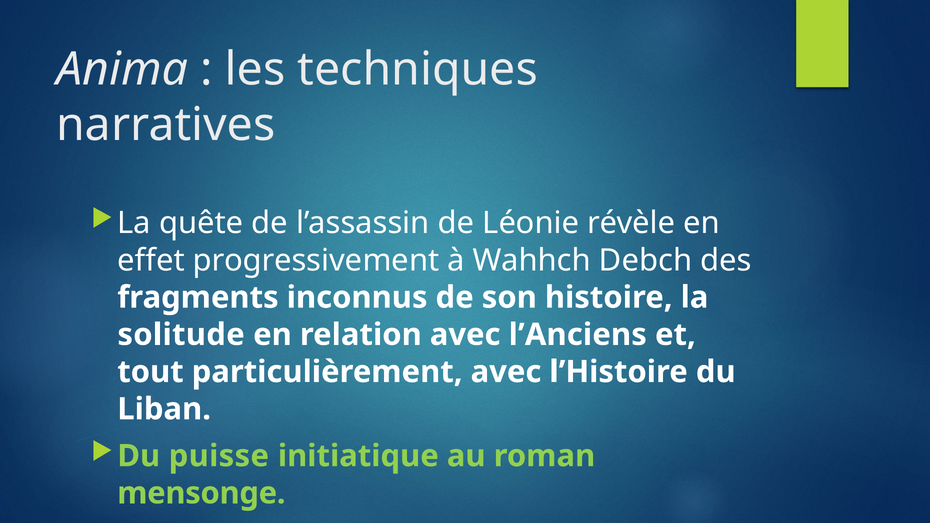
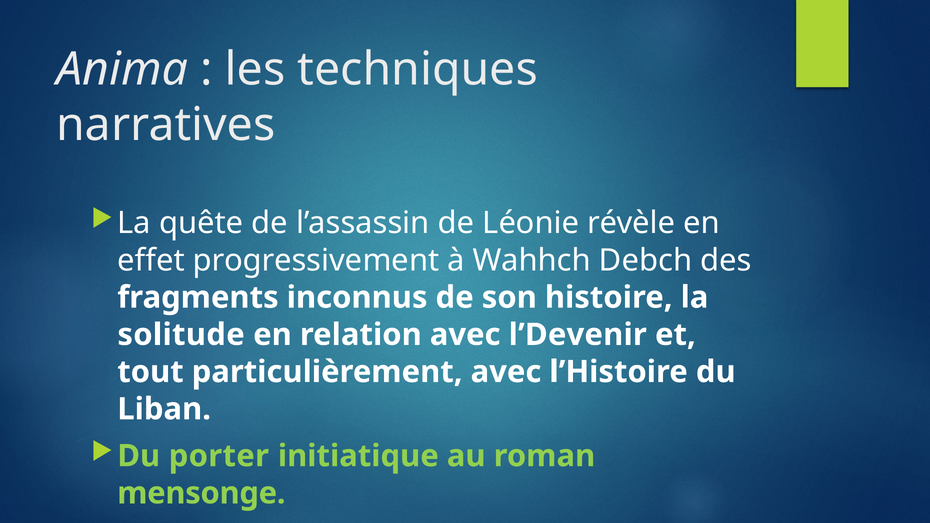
l’Anciens: l’Anciens -> l’Devenir (578, 335)
puisse: puisse -> porter (219, 456)
